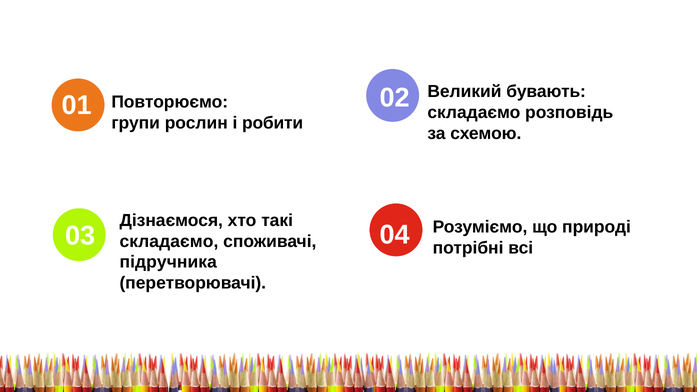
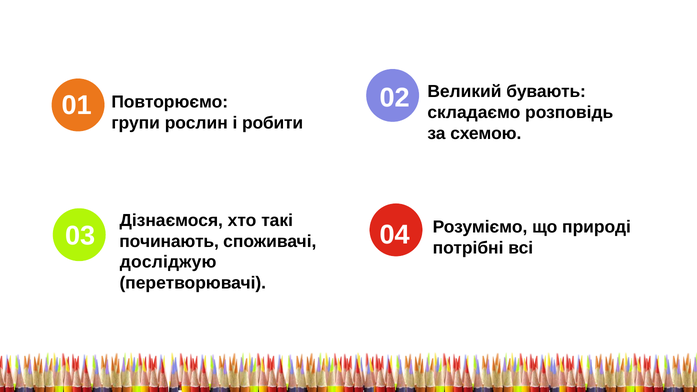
складаємо: складаємо -> починають (169, 241)
підручника: підручника -> досліджую (168, 262)
